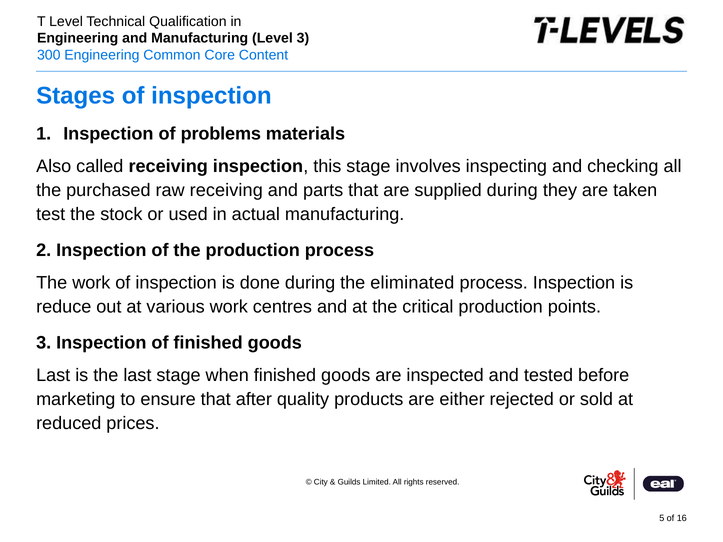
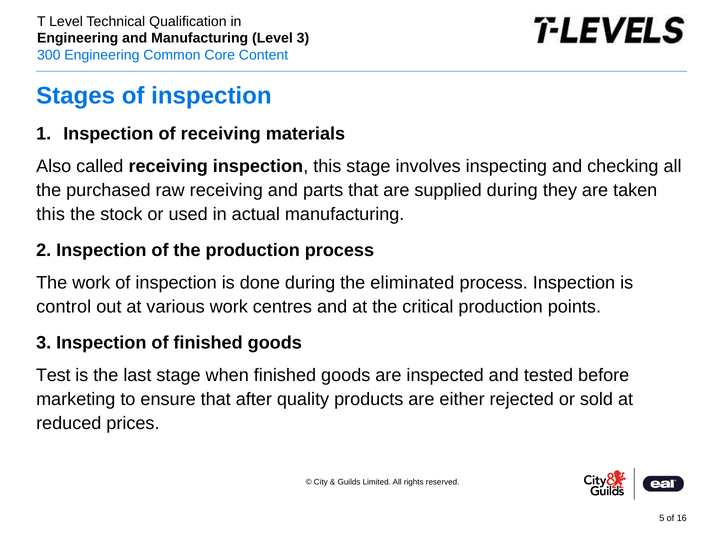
of problems: problems -> receiving (221, 134)
test: test -> this (51, 214)
reduce: reduce -> control (64, 307)
Last: Last -> Test (53, 375)
